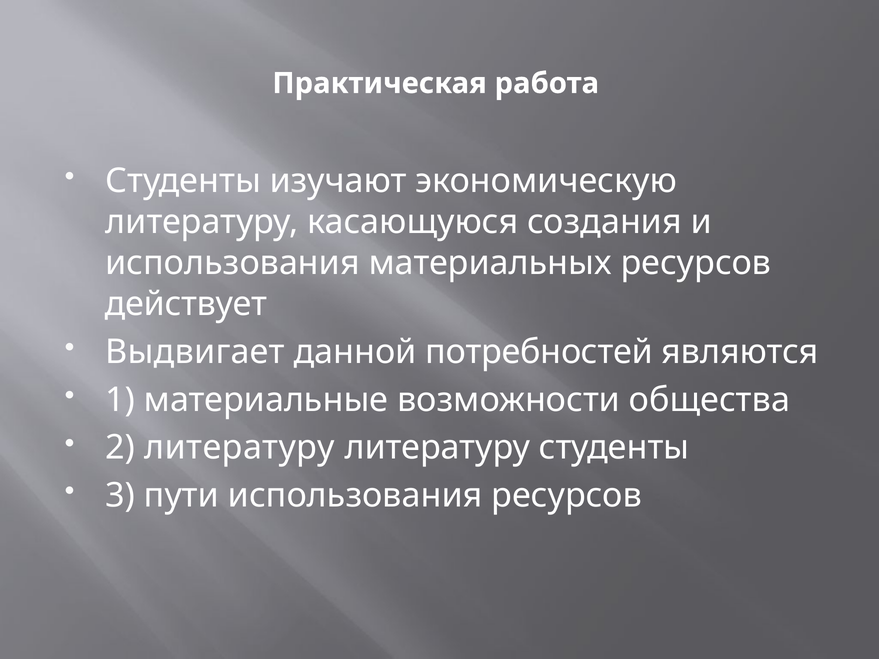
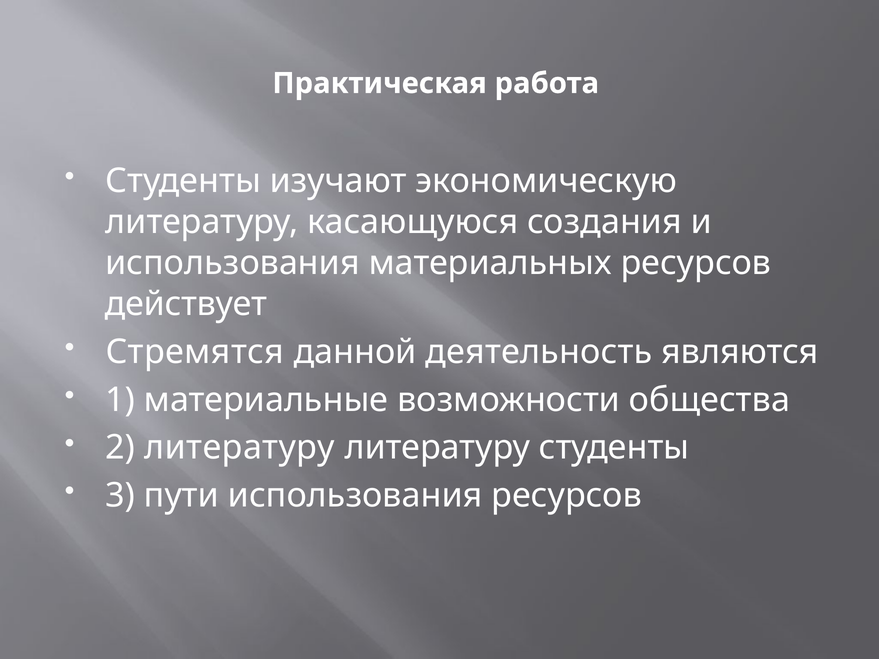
Выдвигает: Выдвигает -> Стремятся (195, 352)
потребностей: потребностей -> деятельность (539, 352)
